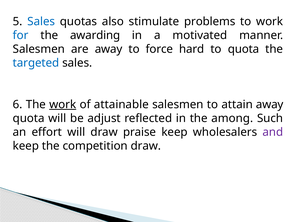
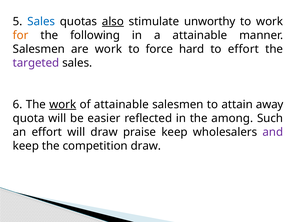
also underline: none -> present (113, 21)
problems: problems -> unworthy (210, 21)
for colour: blue -> orange (21, 35)
awarding: awarding -> following (95, 35)
a motivated: motivated -> attainable (200, 35)
are away: away -> work (108, 49)
to quota: quota -> effort (243, 49)
targeted colour: blue -> purple (36, 63)
adjust: adjust -> easier (104, 118)
